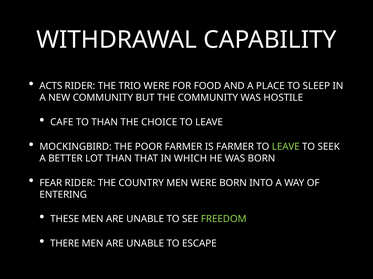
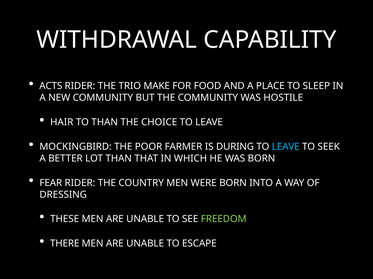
TRIO WERE: WERE -> MAKE (157, 86)
CAFE: CAFE -> HAIR (62, 123)
IS FARMER: FARMER -> DURING (235, 147)
LEAVE colour: light green -> light blue (286, 147)
ENTERING: ENTERING -> DRESSING (63, 195)
